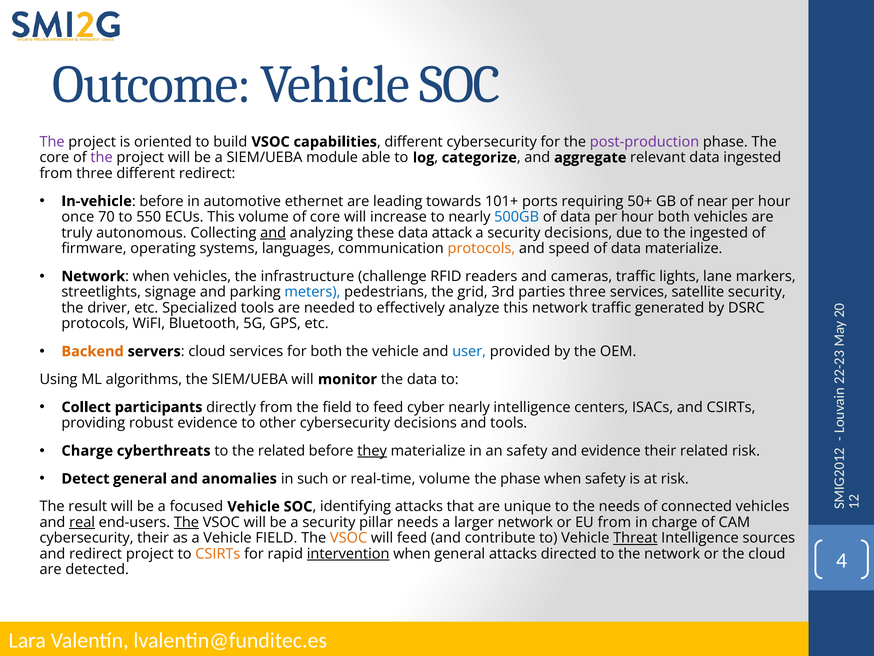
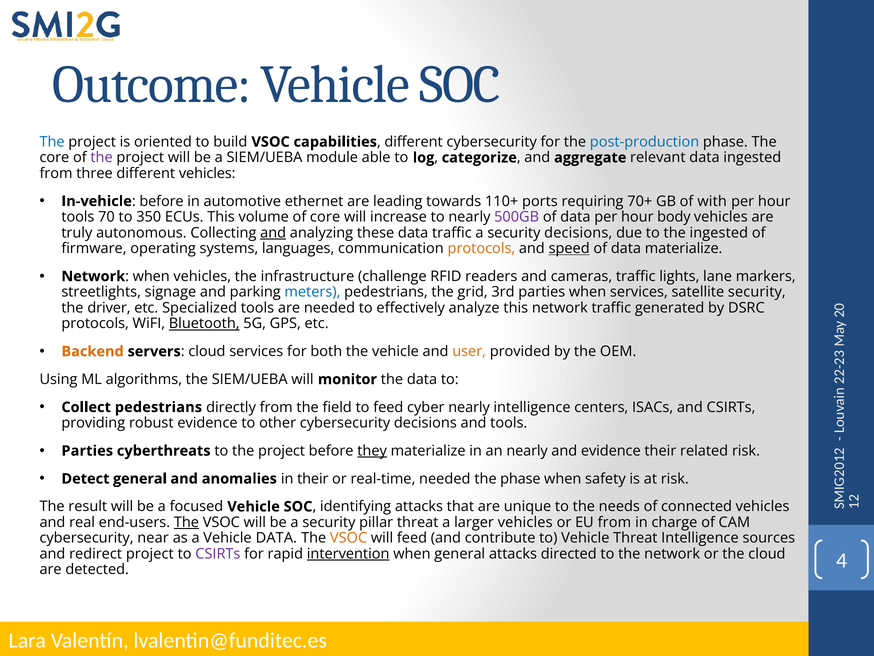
The colour: purple -> blue (52, 142)
post-production colour: purple -> blue (645, 142)
different redirect: redirect -> vehicles (207, 173)
101+: 101+ -> 110+ (502, 201)
50+: 50+ -> 70+ (640, 201)
near: near -> with (712, 201)
once: once -> tools (78, 217)
550: 550 -> 350 (149, 217)
500GB colour: blue -> purple (517, 217)
hour both: both -> body (674, 217)
data attack: attack -> traffic (452, 233)
speed underline: none -> present (569, 248)
parties three: three -> when (588, 292)
Bluetooth underline: none -> present (204, 323)
user colour: blue -> orange (469, 351)
Collect participants: participants -> pedestrians (158, 407)
Charge: Charge -> Parties (87, 451)
to the related: related -> project (282, 451)
an safety: safety -> nearly (527, 451)
in such: such -> their (313, 478)
real-time volume: volume -> needed (445, 478)
real underline: present -> none (82, 522)
pillar needs: needs -> threat (418, 522)
larger network: network -> vehicles (525, 522)
cybersecurity their: their -> near (153, 538)
Vehicle FIELD: FIELD -> DATA (276, 538)
Threat underline: present -> none (635, 538)
CSIRTs colour: orange -> purple (218, 553)
